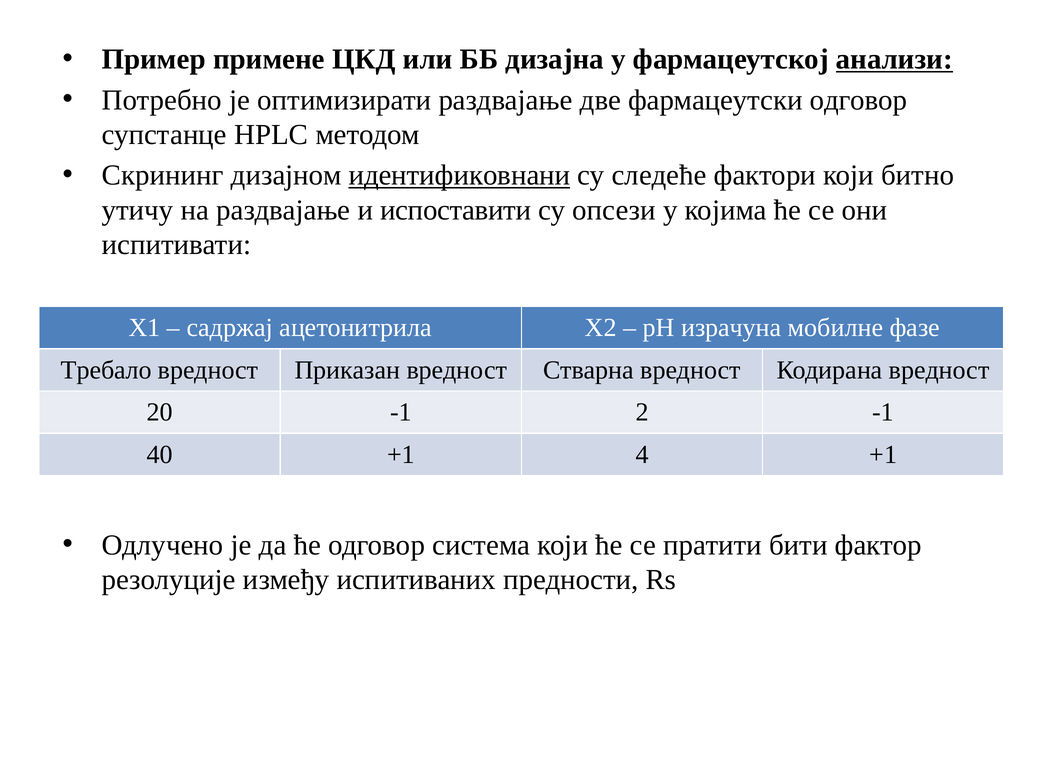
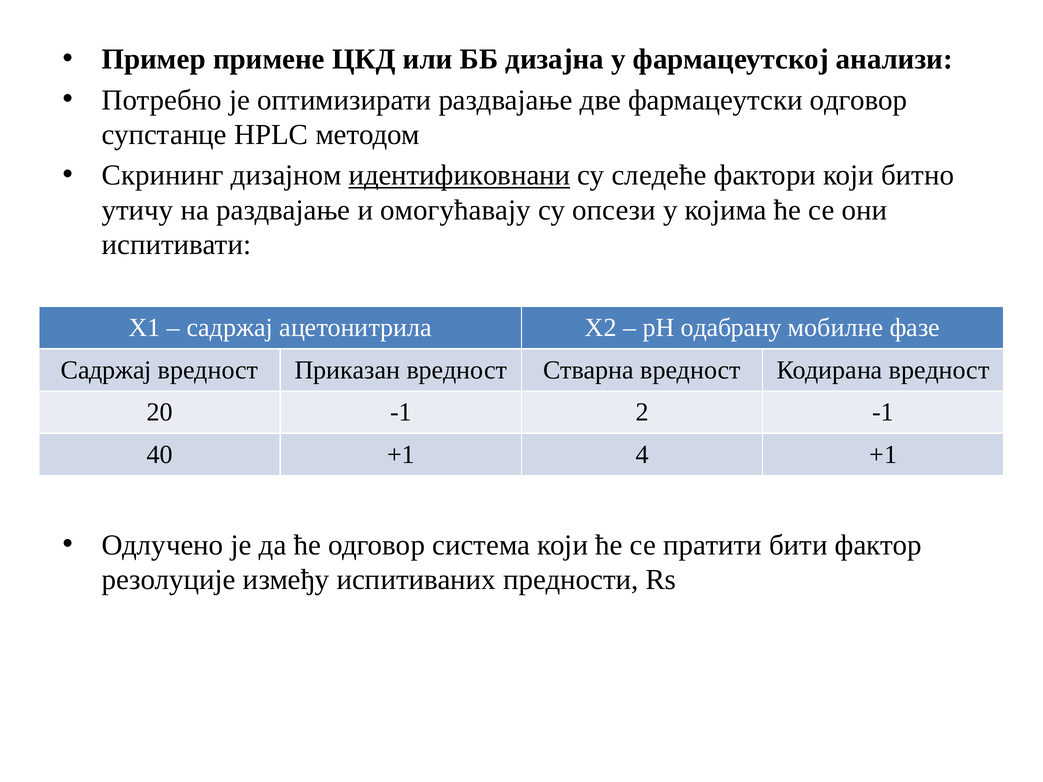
анализи underline: present -> none (894, 59)
испоставити: испоставити -> омогућавају (456, 210)
израчуна: израчуна -> одабрану (731, 328)
Требало: Требало -> Садржај (106, 370)
